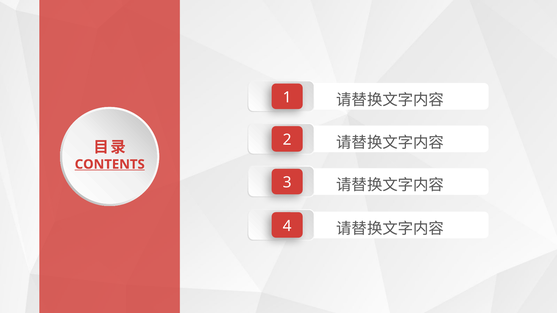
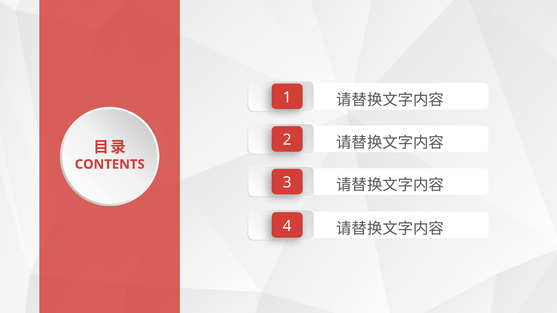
CONTENTS underline: present -> none (110, 165)
